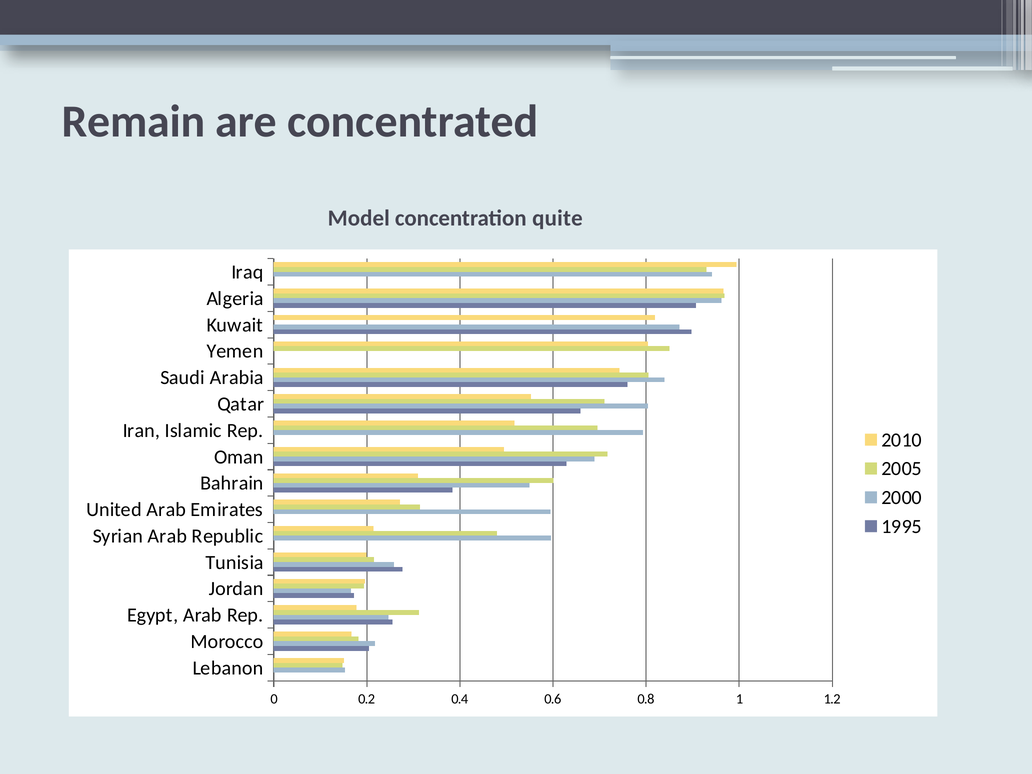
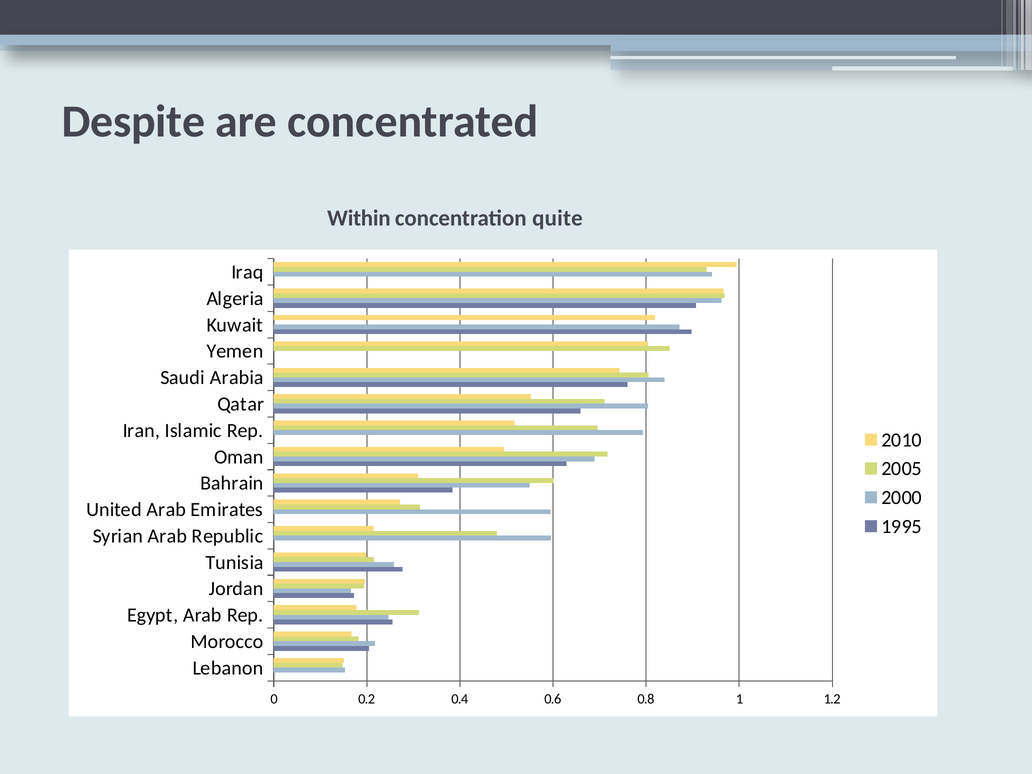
Remain: Remain -> Despite (133, 122)
Model: Model -> Within (359, 218)
